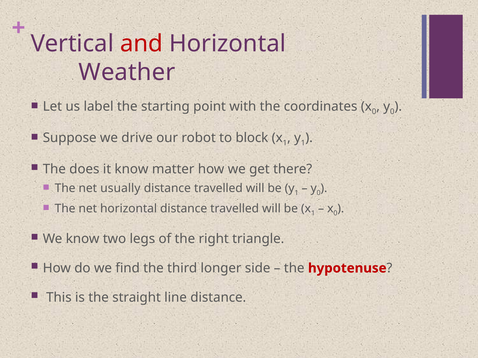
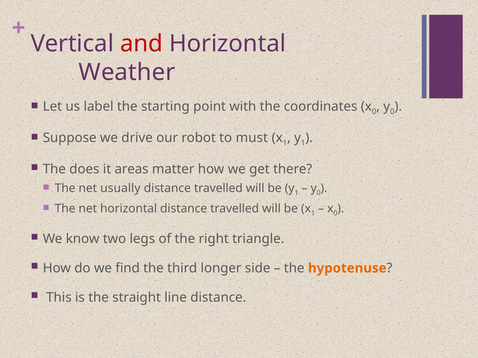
block: block -> must (252, 138)
it know: know -> areas (132, 169)
hypotenuse colour: red -> orange (347, 269)
